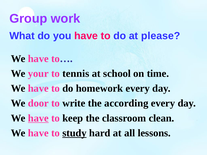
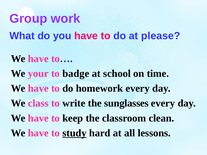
tennis: tennis -> badge (76, 74)
door: door -> class (38, 103)
according: according -> sunglasses (126, 103)
have underline: present -> none (38, 118)
